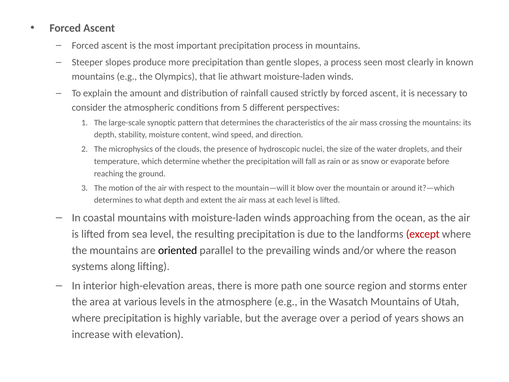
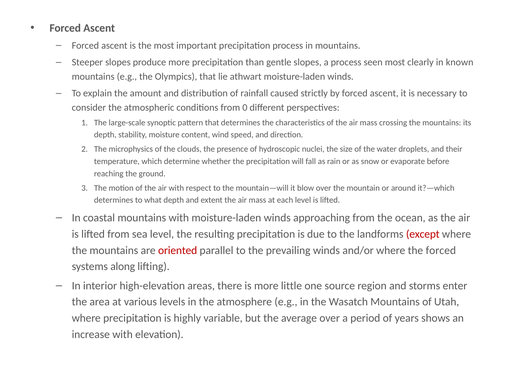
5: 5 -> 0 (245, 107)
oriented colour: black -> red (178, 250)
the reason: reason -> forced (441, 250)
path: path -> little (291, 285)
